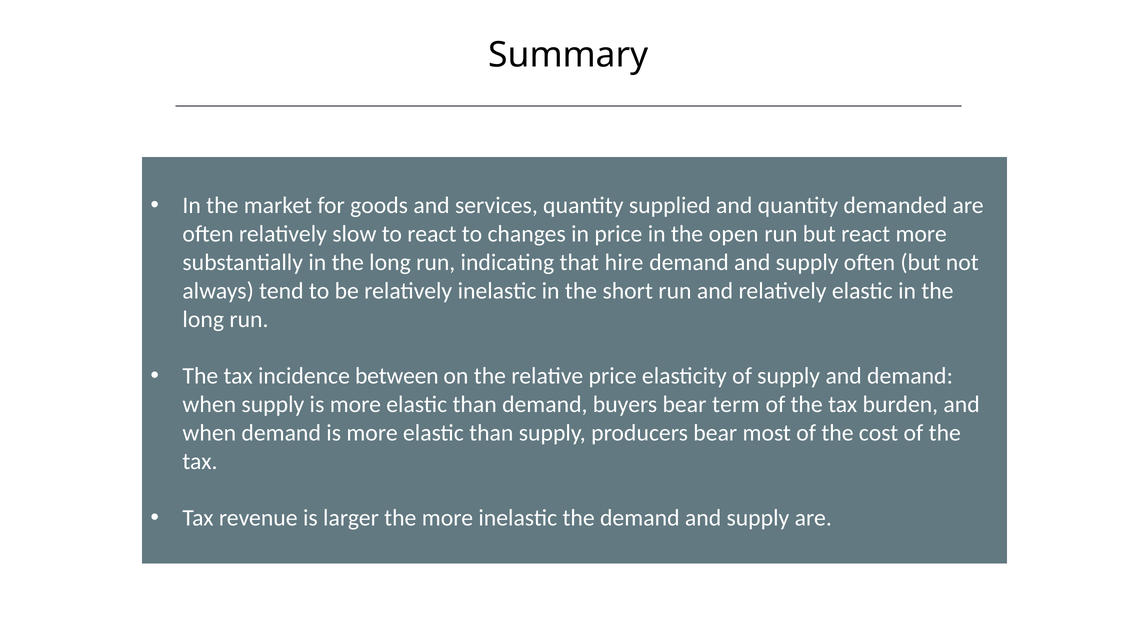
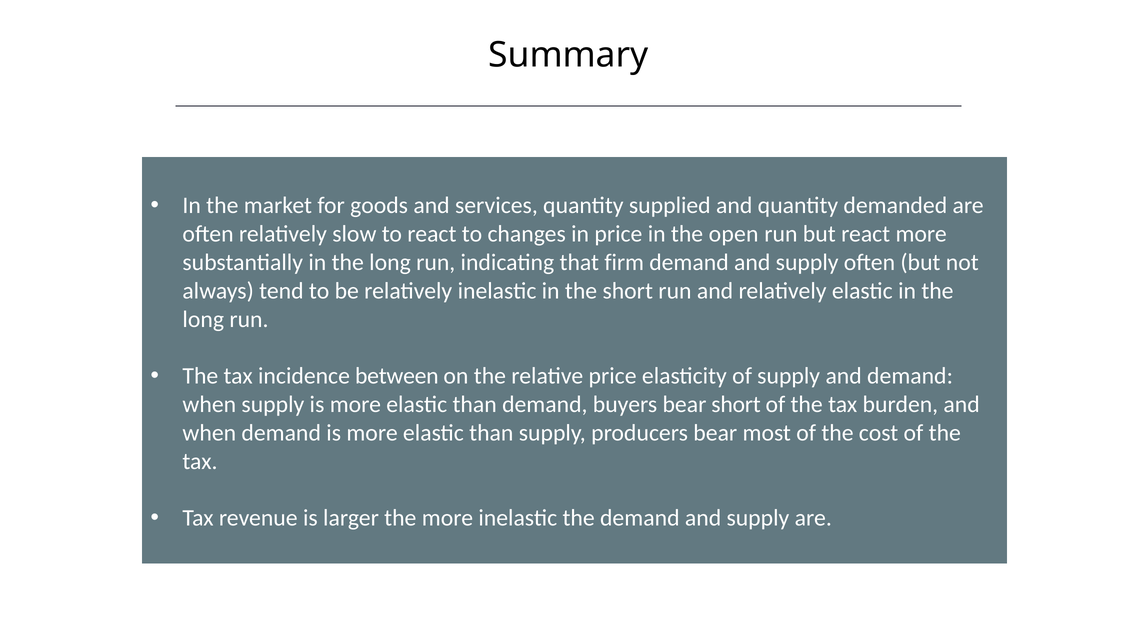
hire: hire -> firm (624, 263)
bear term: term -> short (736, 405)
